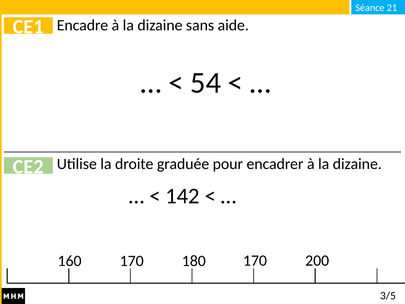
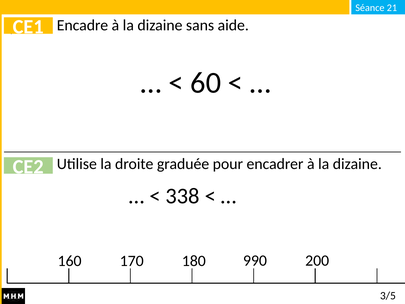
54: 54 -> 60 (206, 83)
142: 142 -> 338 (183, 196)
180 170: 170 -> 990 (255, 260)
